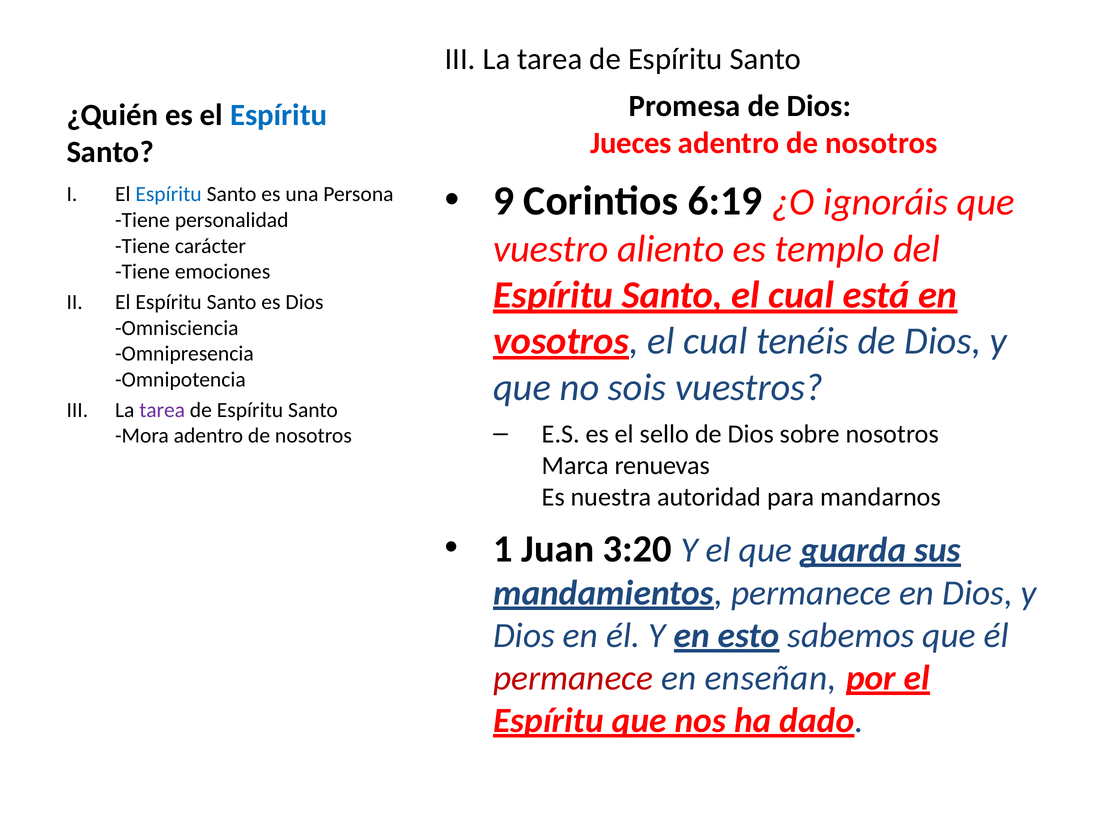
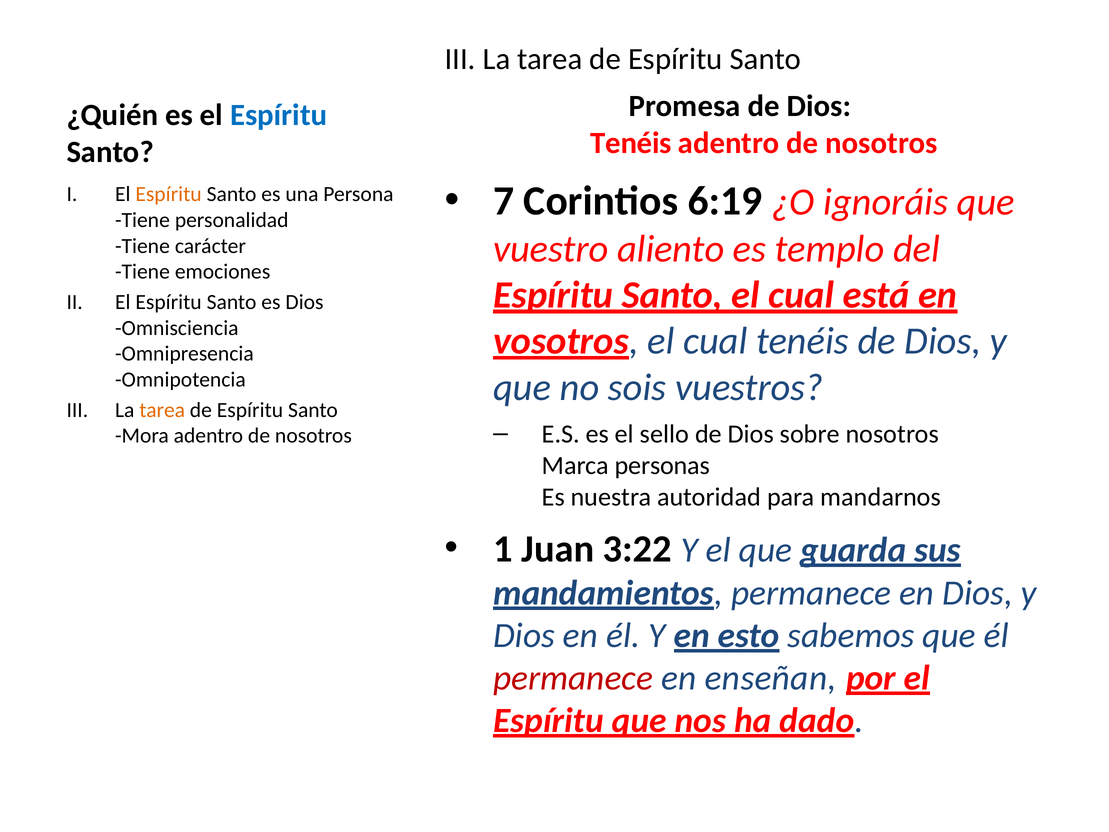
Jueces: Jueces -> Tenéis (631, 143)
9: 9 -> 7 (504, 201)
Espíritu colour: blue -> orange (169, 194)
tarea colour: purple -> orange (162, 410)
renuevas: renuevas -> personas (662, 465)
3:20: 3:20 -> 3:22 (637, 549)
